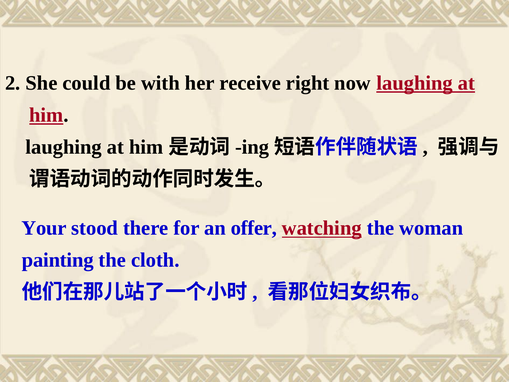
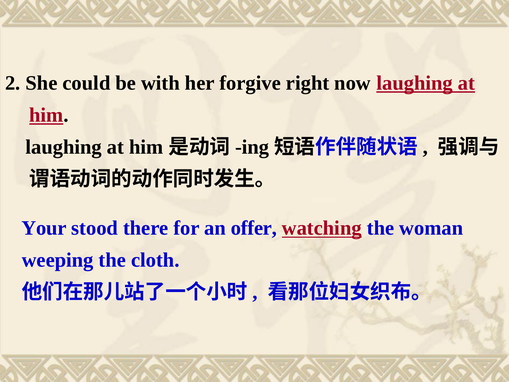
receive: receive -> forgive (250, 83)
painting: painting -> weeping (58, 260)
